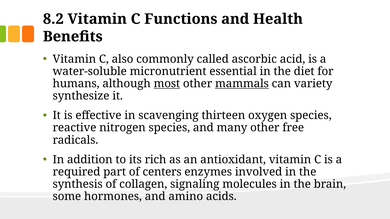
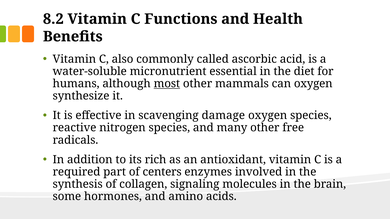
mammals underline: present -> none (242, 84)
can variety: variety -> oxygen (313, 84)
thirteen: thirteen -> damage (223, 116)
